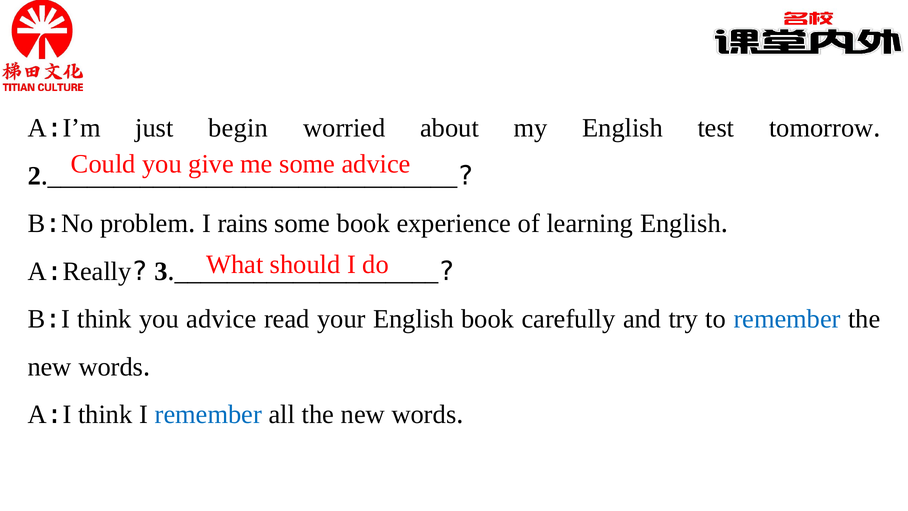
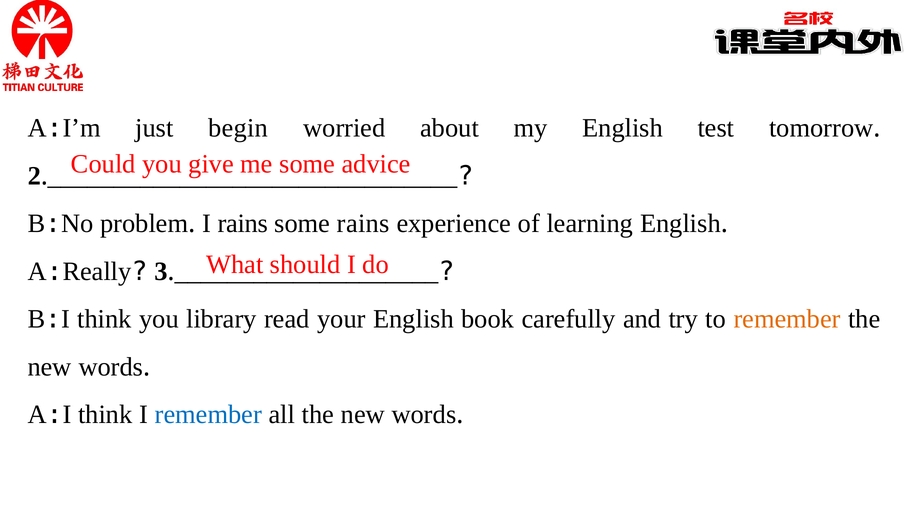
some book: book -> rains (363, 224)
you advice: advice -> library (221, 319)
remember colour: blue -> orange (787, 319)
